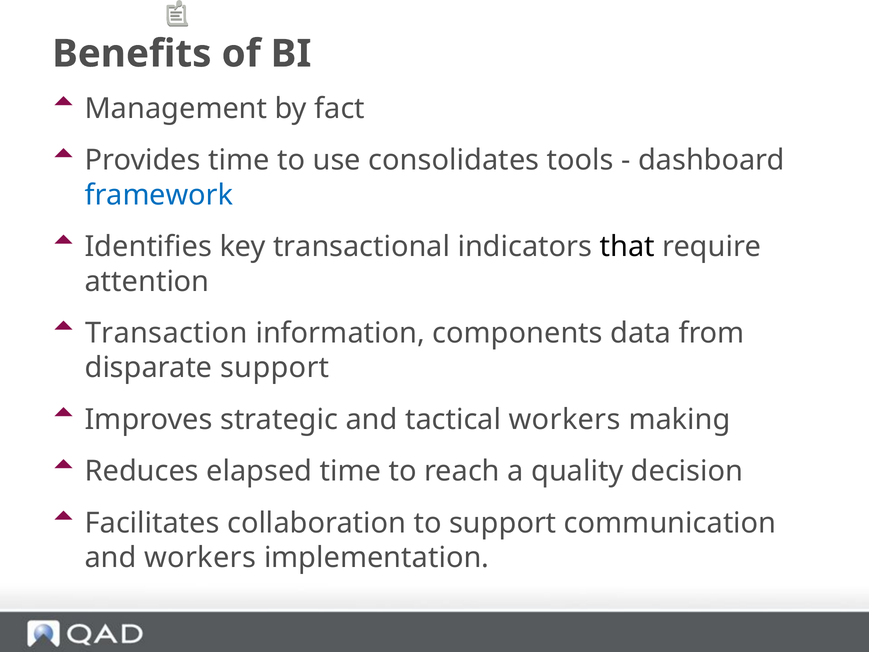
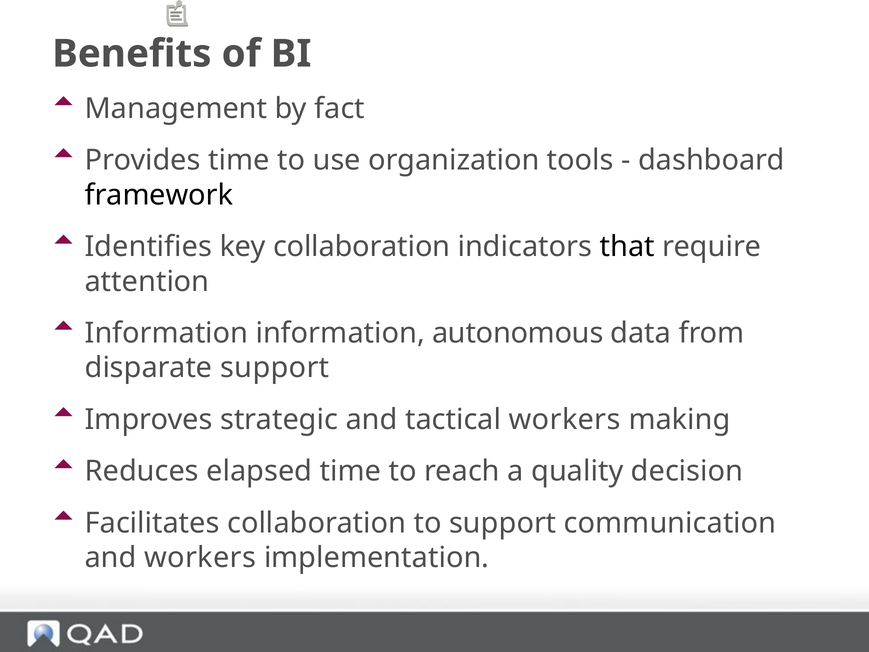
consolidates: consolidates -> organization (454, 160)
framework colour: blue -> black (159, 195)
key transactional: transactional -> collaboration (362, 247)
Transaction: Transaction -> Information (167, 333)
components: components -> autonomous (518, 333)
